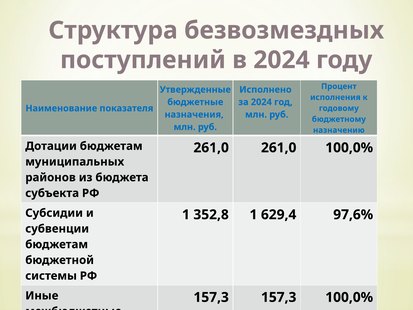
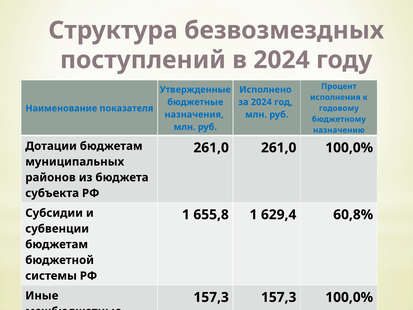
352,8: 352,8 -> 655,8 (211, 215)
97,6%: 97,6% -> 60,8% (353, 215)
